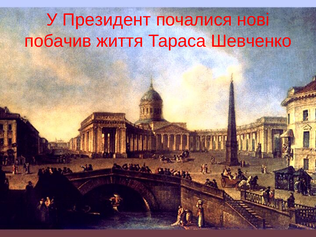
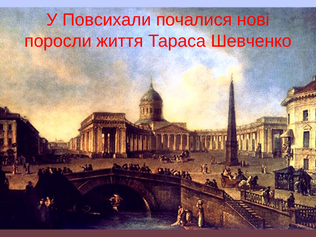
Президент: Президент -> Повсихали (107, 20)
побачив: побачив -> поросли (58, 41)
